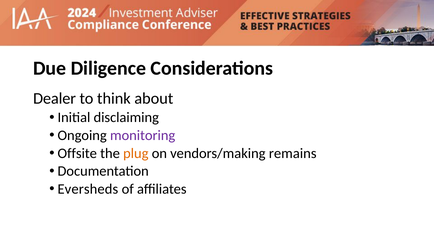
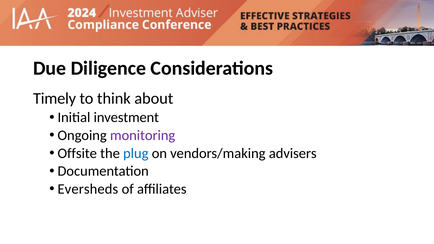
Dealer: Dealer -> Timely (55, 99)
disclaiming: disclaiming -> investment (126, 118)
plug colour: orange -> blue (136, 153)
remains: remains -> advisers (293, 153)
